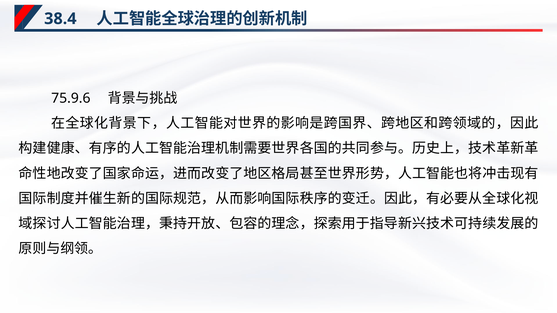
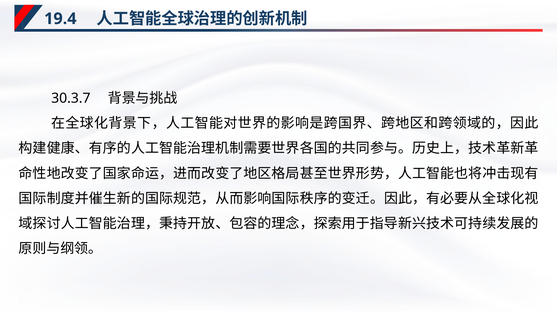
38.4: 38.4 -> 19.4 (60, 19)
75.9.6: 75.9.6 -> 30.3.7 (71, 98)
